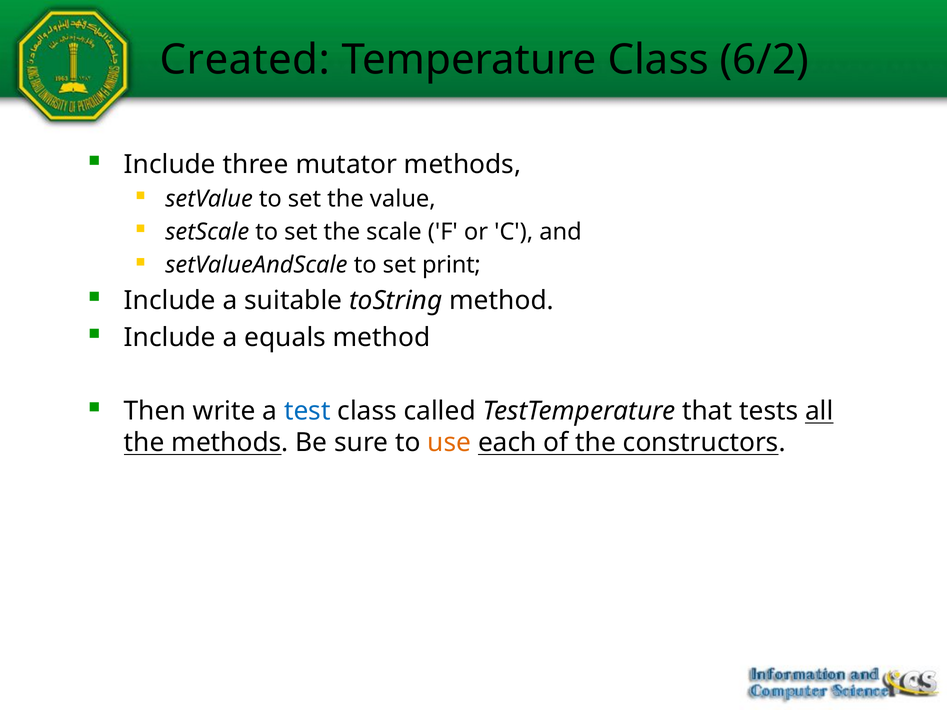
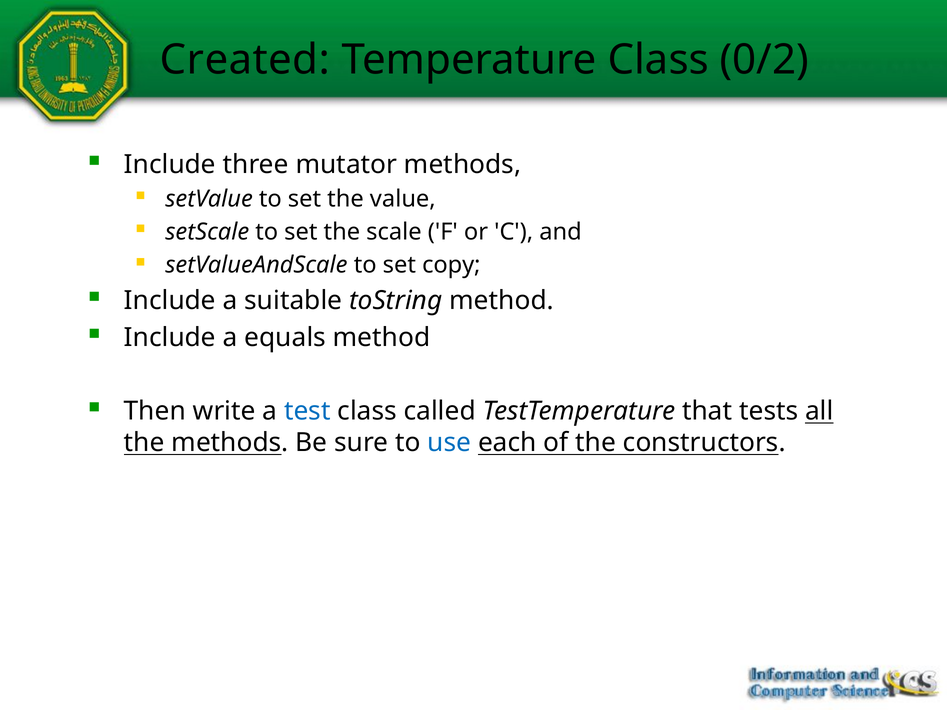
6/2: 6/2 -> 0/2 (764, 60)
print: print -> copy (451, 265)
use colour: orange -> blue (449, 443)
